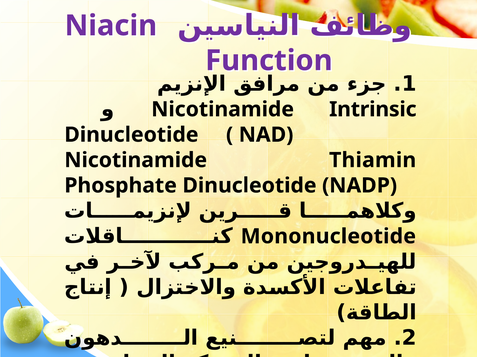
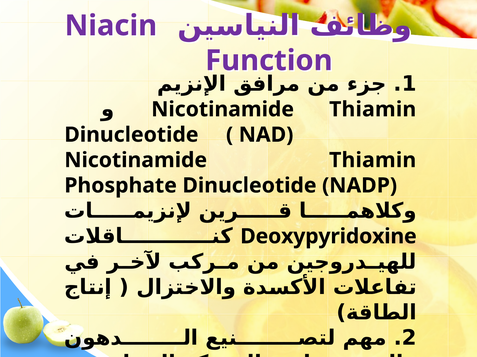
Intrinsic: Intrinsic -> Thiamin (373, 110)
Mononucleotide: Mononucleotide -> Deoxypyridoxine (328, 237)
